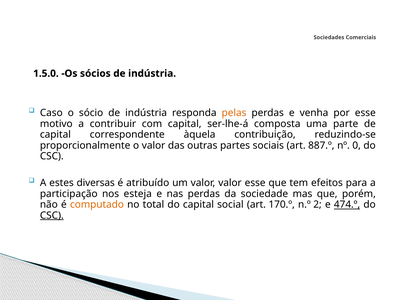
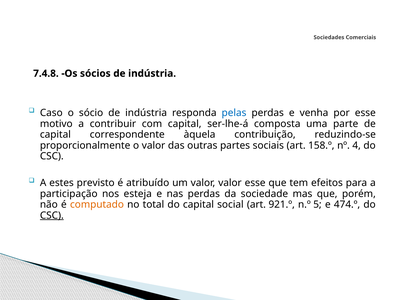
1.5.0: 1.5.0 -> 7.4.8 (46, 73)
pelas colour: orange -> blue (234, 113)
887.º: 887.º -> 158.º (321, 145)
0: 0 -> 4 (357, 145)
diversas: diversas -> previsto (96, 183)
170.º: 170.º -> 921.º (282, 205)
2: 2 -> 5 (317, 205)
474.º underline: present -> none (347, 205)
